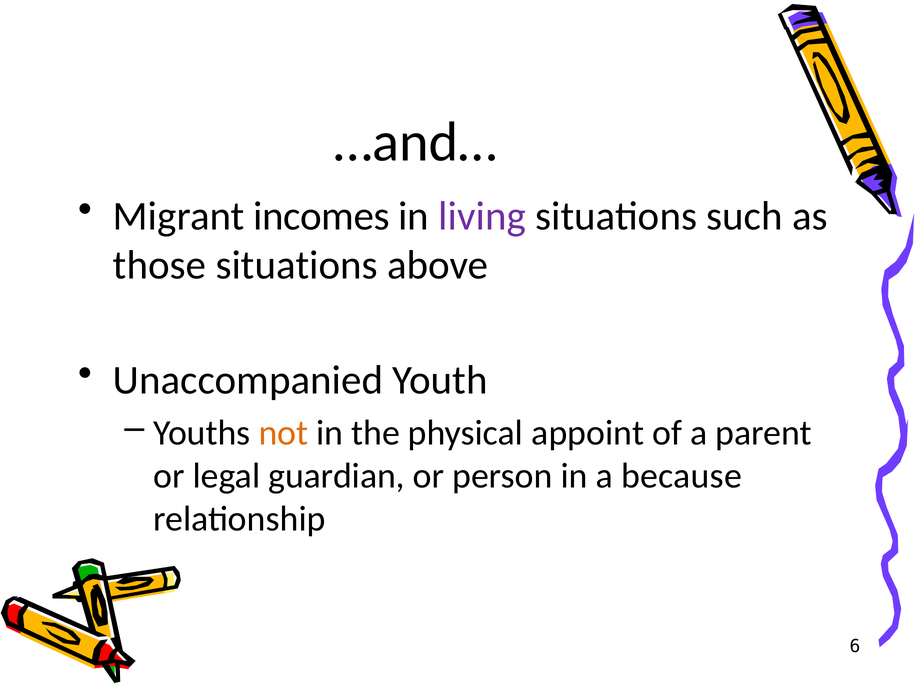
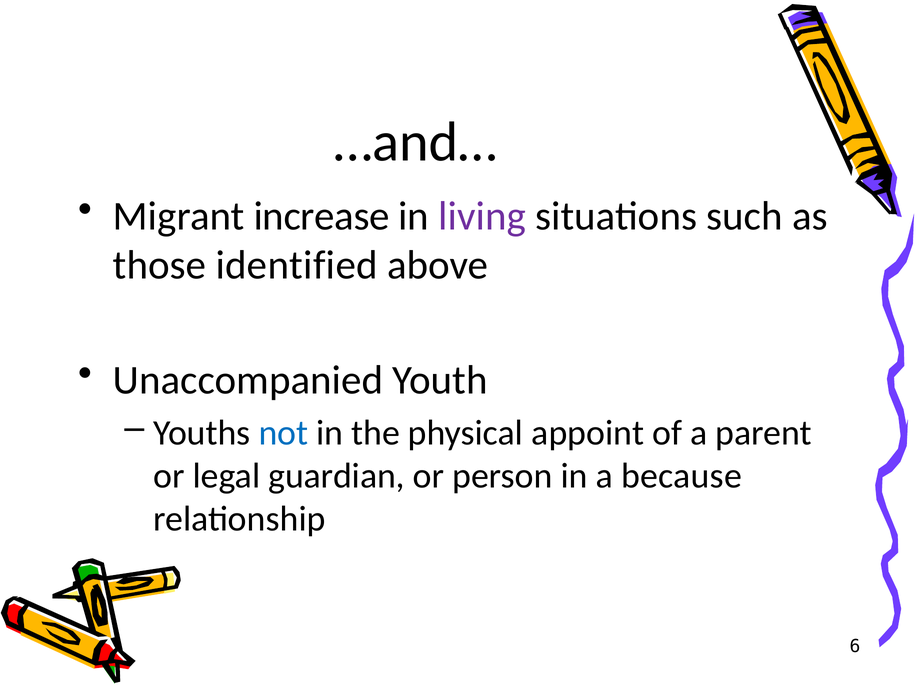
incomes: incomes -> increase (321, 216)
those situations: situations -> identified (297, 266)
not colour: orange -> blue (283, 433)
